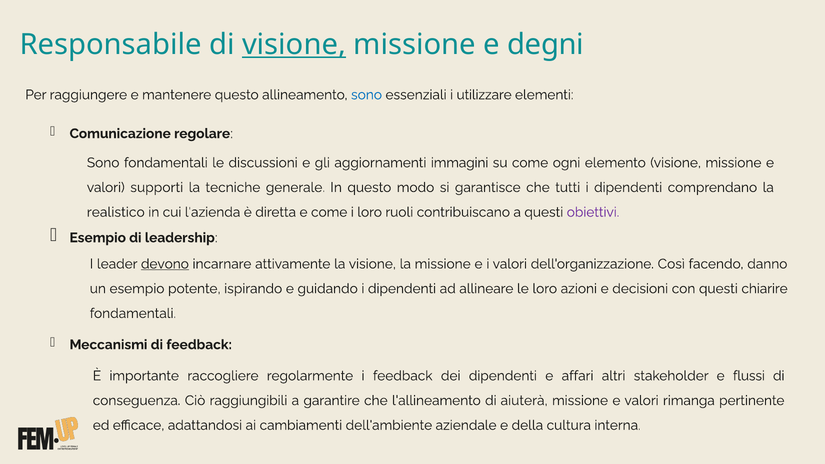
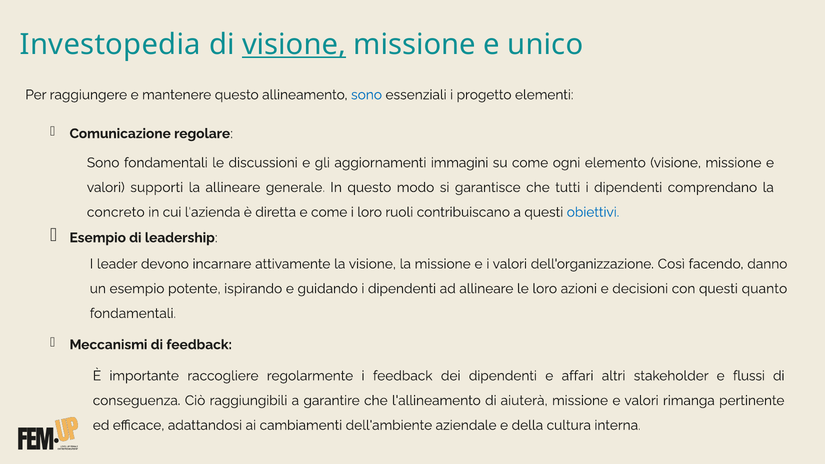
Responsabile: Responsabile -> Investopedia (110, 45)
degni: degni -> unico (545, 45)
utilizzare: utilizzare -> progetto (484, 95)
la tecniche: tecniche -> allineare (233, 187)
realistico: realistico -> concreto (116, 212)
obiettivi colour: purple -> blue (593, 212)
devono underline: present -> none (165, 264)
chiarire: chiarire -> quanto (764, 289)
